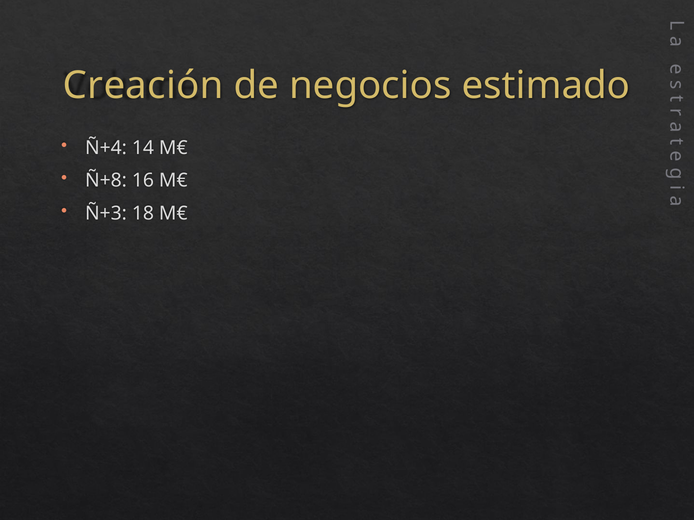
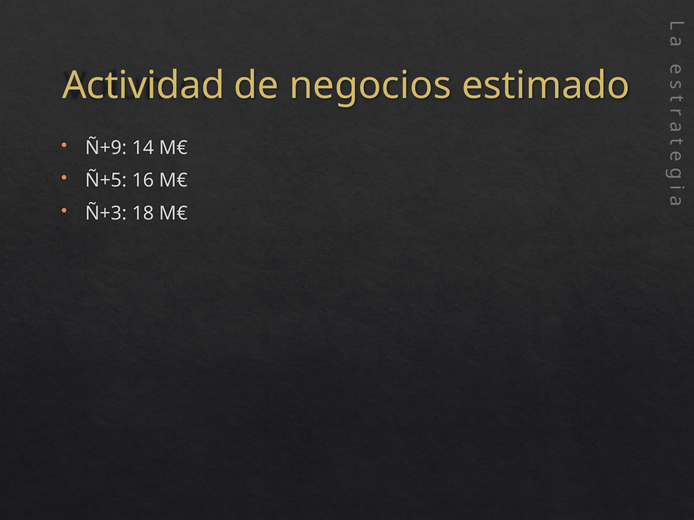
Creación: Creación -> Actividad (143, 86)
Ñ+4: Ñ+4 -> Ñ+9 (106, 148)
Ñ+8: Ñ+8 -> Ñ+5 (106, 181)
